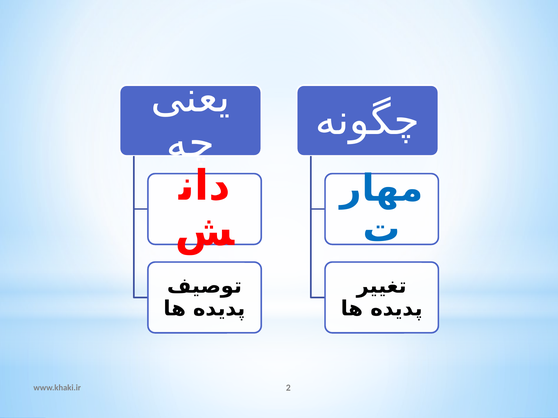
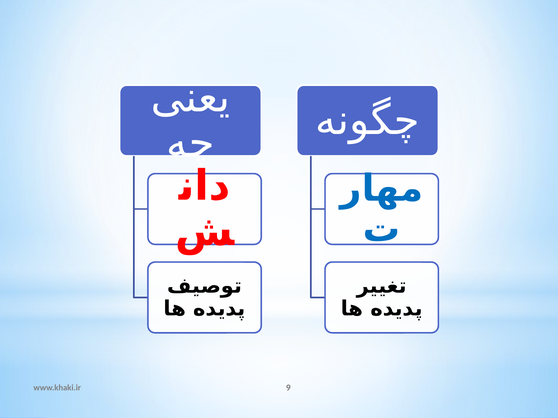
2: 2 -> 9 (288, 388)
